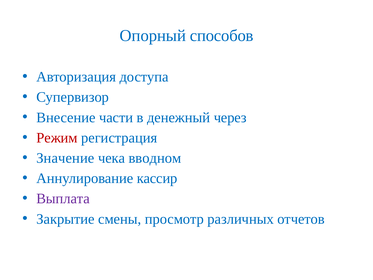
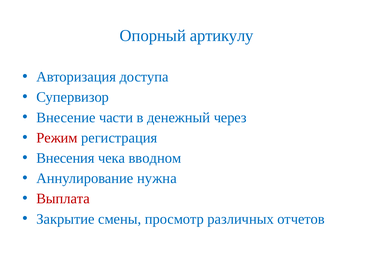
способов: способов -> артикулу (222, 36)
Значение: Значение -> Внесения (65, 158)
кассир: кассир -> нужна (157, 178)
Выплата colour: purple -> red (63, 199)
